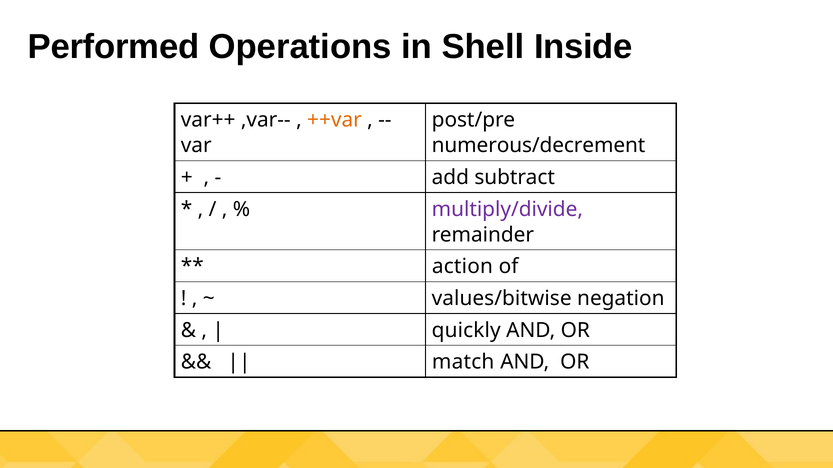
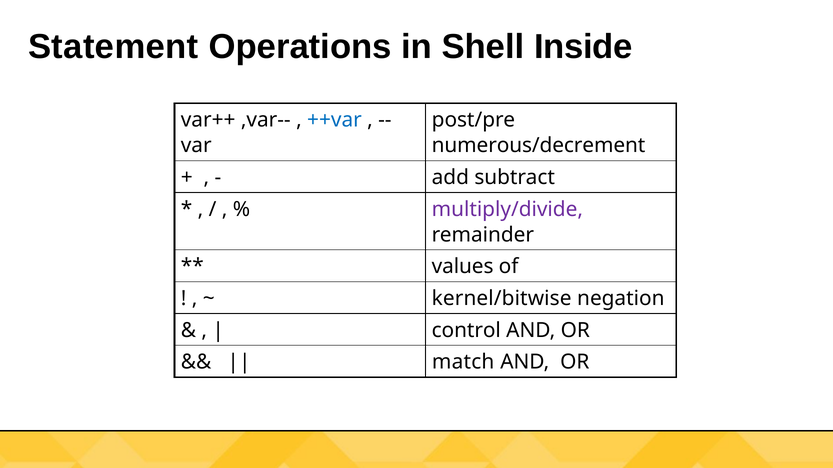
Performed: Performed -> Statement (113, 47)
++var colour: orange -> blue (334, 120)
action: action -> values (463, 267)
values/bitwise: values/bitwise -> kernel/bitwise (502, 299)
quickly: quickly -> control (466, 331)
